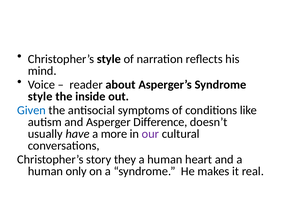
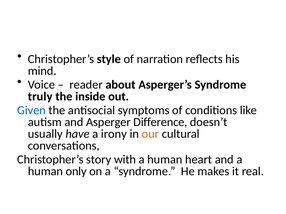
style: style -> truly (40, 97)
more: more -> irony (114, 134)
our colour: purple -> orange (150, 134)
they: they -> with (125, 160)
